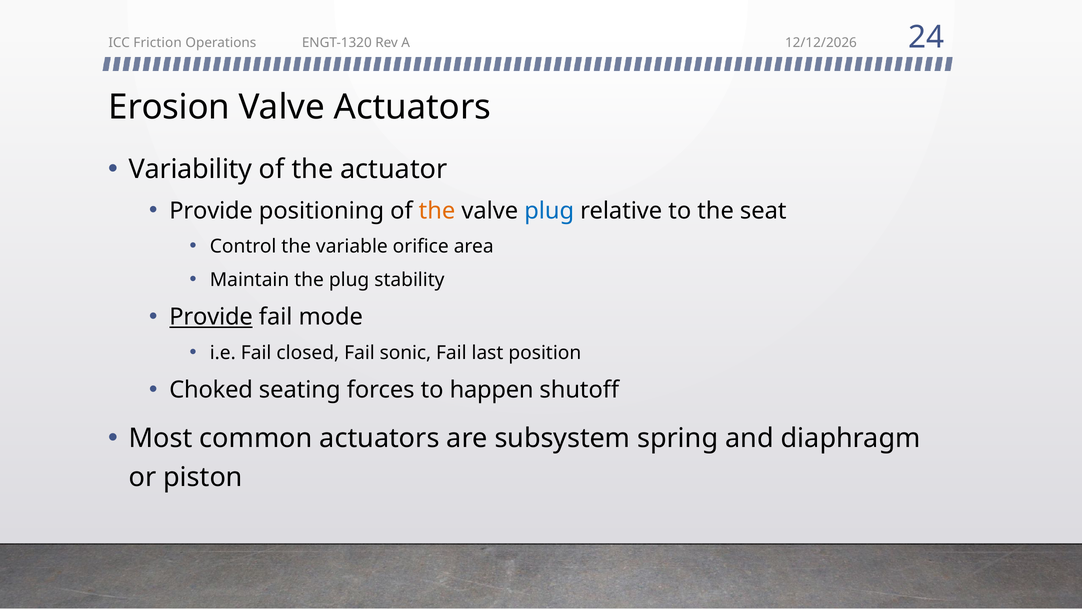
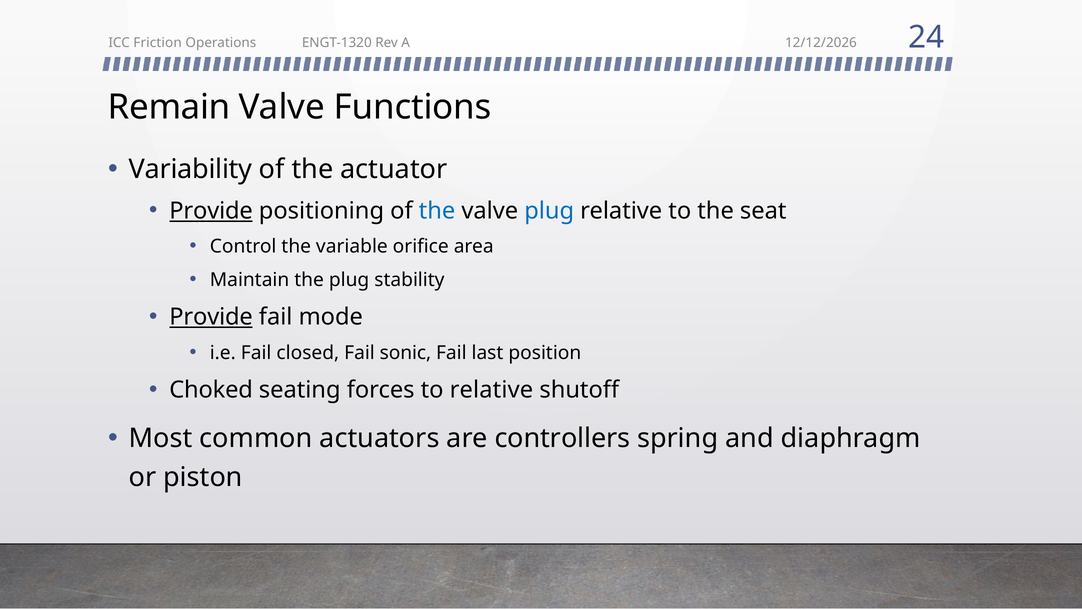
Erosion: Erosion -> Remain (169, 107)
Valve Actuators: Actuators -> Functions (413, 107)
Provide underline: none -> present (211, 211)
the colour: orange -> blue (437, 211)
to happen: happen -> relative (491, 390)
subsystem: subsystem -> controllers (562, 438)
